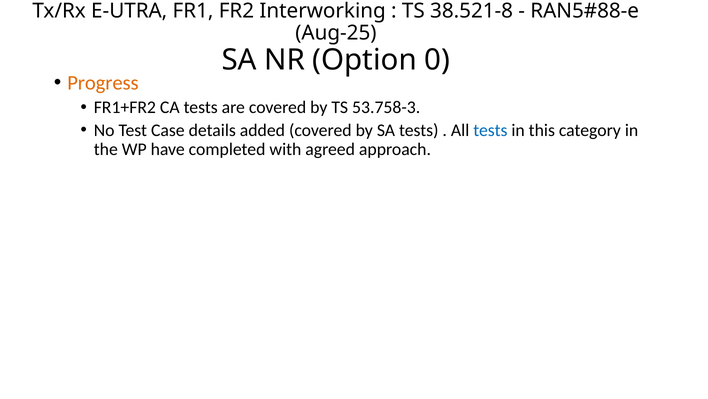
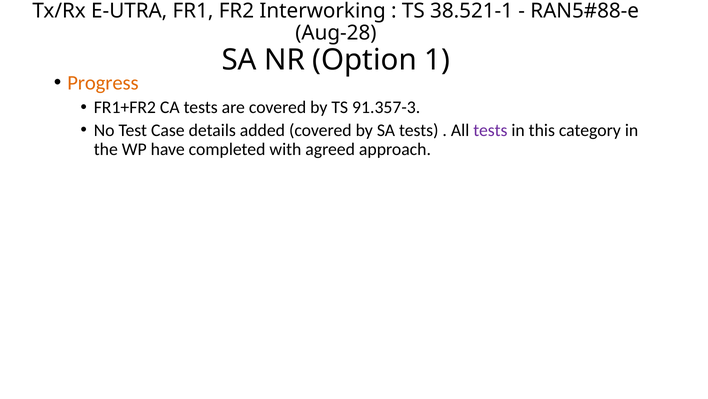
38.521-8: 38.521-8 -> 38.521-1 (472, 11)
Aug-25: Aug-25 -> Aug-28 (336, 33)
0: 0 -> 1 (437, 60)
53.758-3: 53.758-3 -> 91.357-3 (386, 107)
tests colour: blue -> purple (490, 130)
